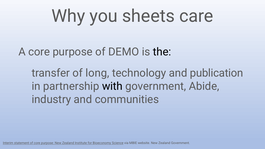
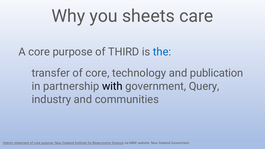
DEMO: DEMO -> THIRD (124, 52)
the colour: black -> blue (162, 52)
transfer of long: long -> core (97, 73)
Abide: Abide -> Query (204, 86)
